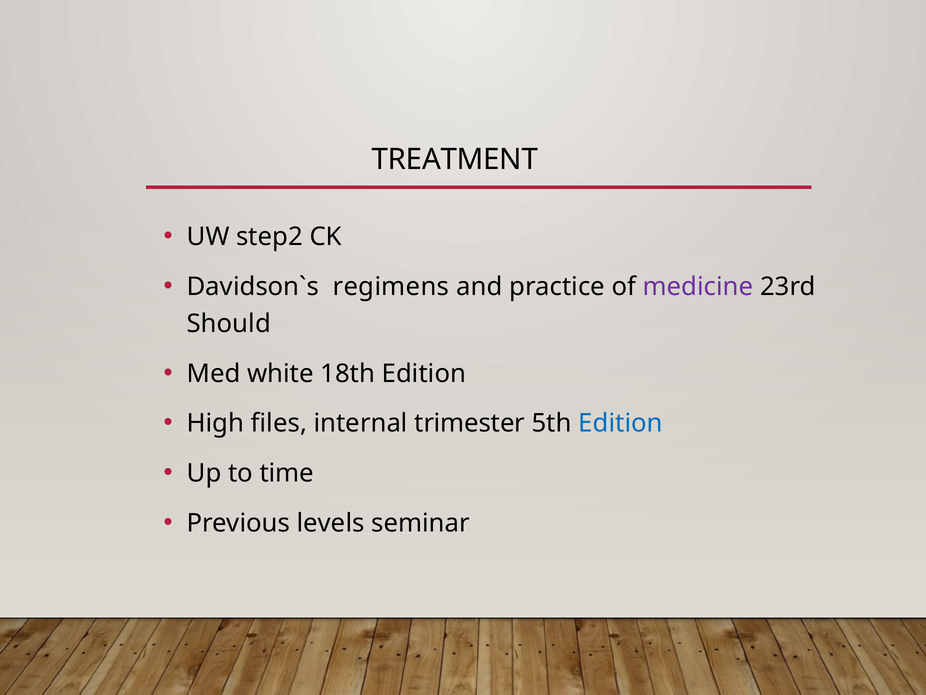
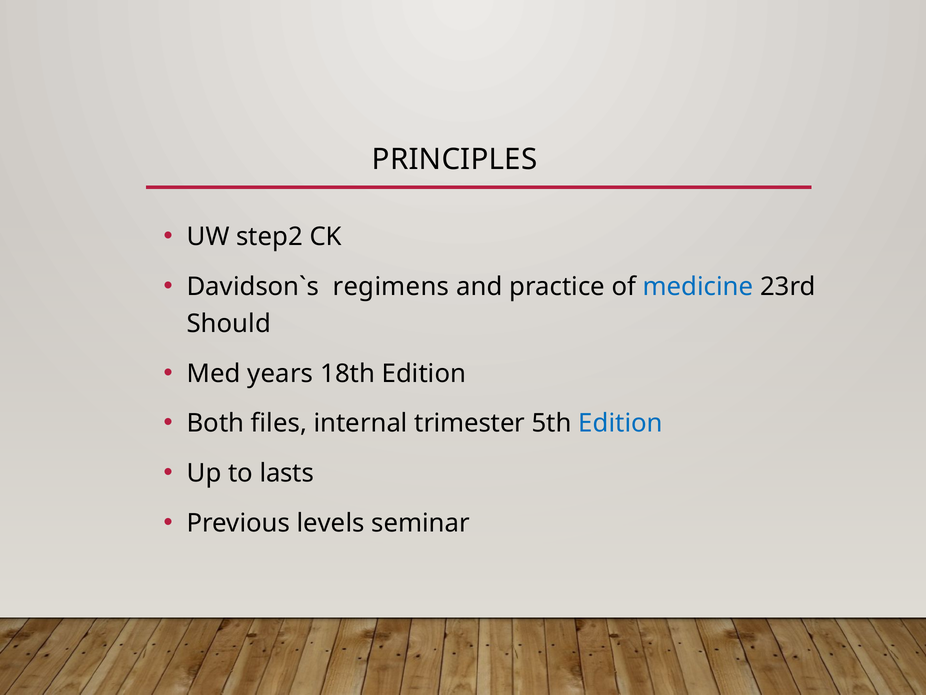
TREATMENT: TREATMENT -> PRINCIPLES (455, 159)
medicine colour: purple -> blue (698, 286)
white: white -> years (280, 373)
High: High -> Both (216, 423)
time: time -> lasts (287, 473)
